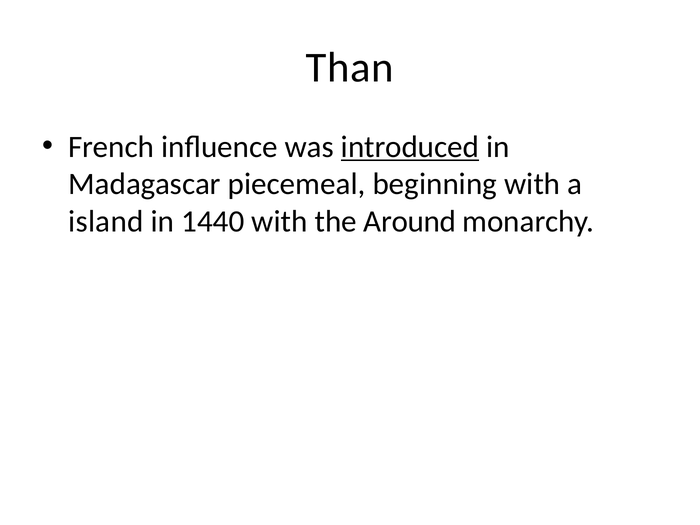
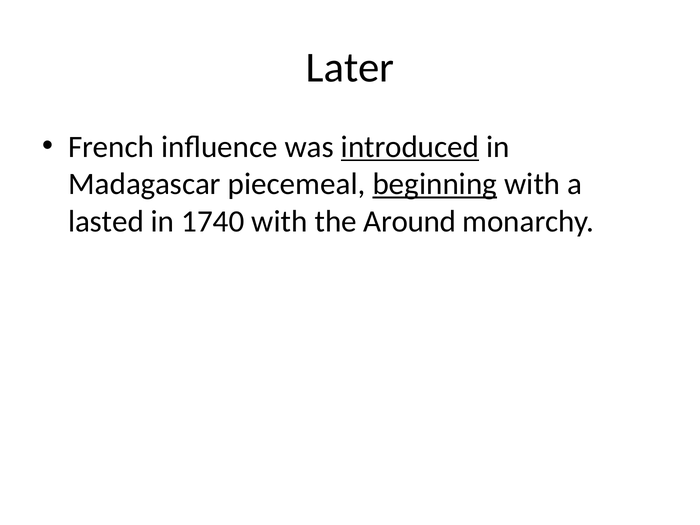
Than: Than -> Later (350, 68)
beginning underline: none -> present (435, 184)
island: island -> lasted (106, 222)
1440: 1440 -> 1740 (213, 222)
